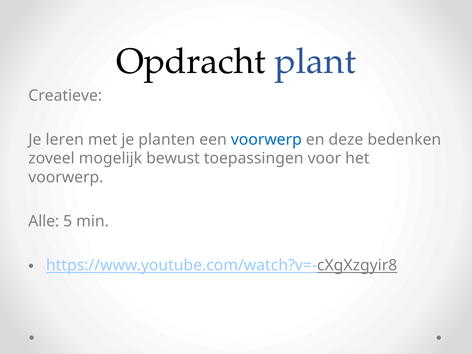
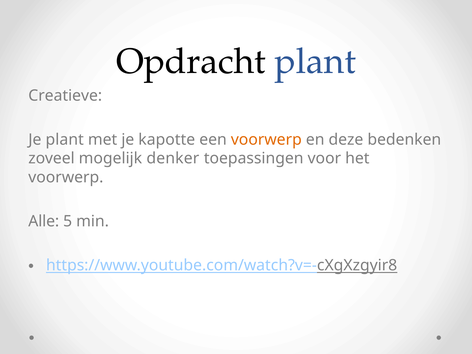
Je leren: leren -> plant (65, 140)
planten: planten -> kapotte (167, 140)
voorwerp colour: blue -> orange (266, 140)
bewust: bewust -> denker (173, 158)
